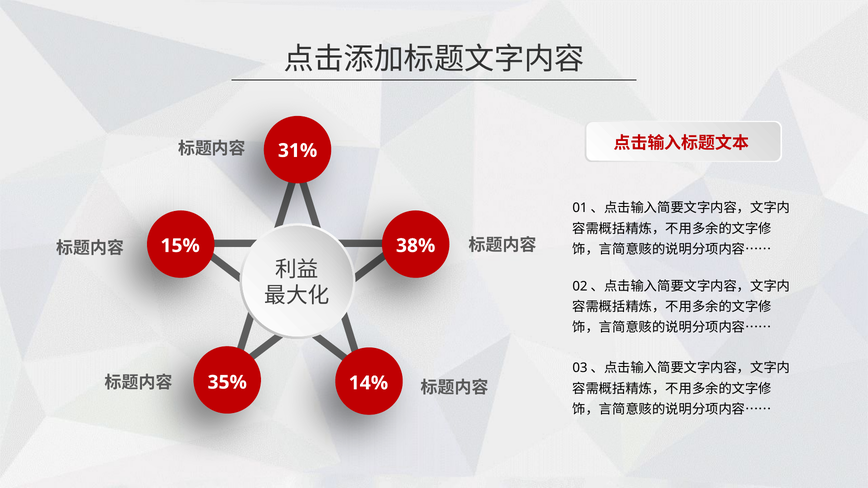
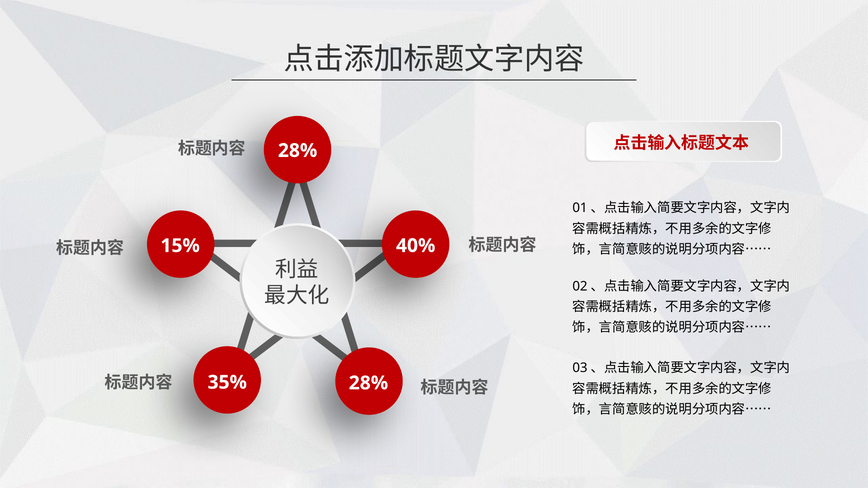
31%: 31% -> 28% (298, 151)
38%: 38% -> 40% (416, 246)
35% 14%: 14% -> 28% (368, 383)
